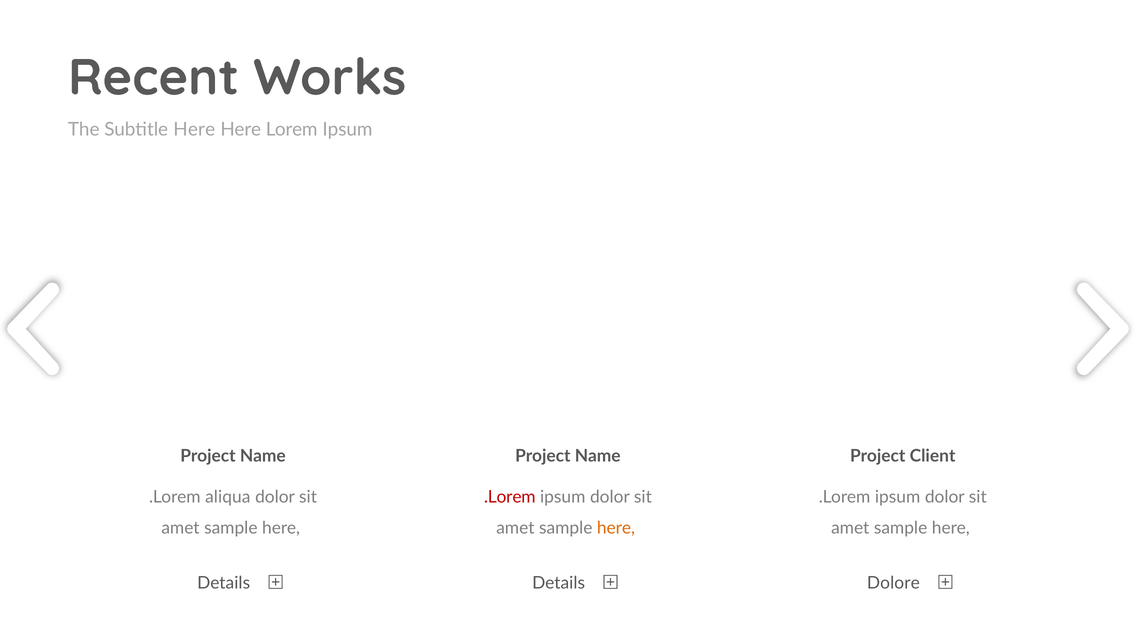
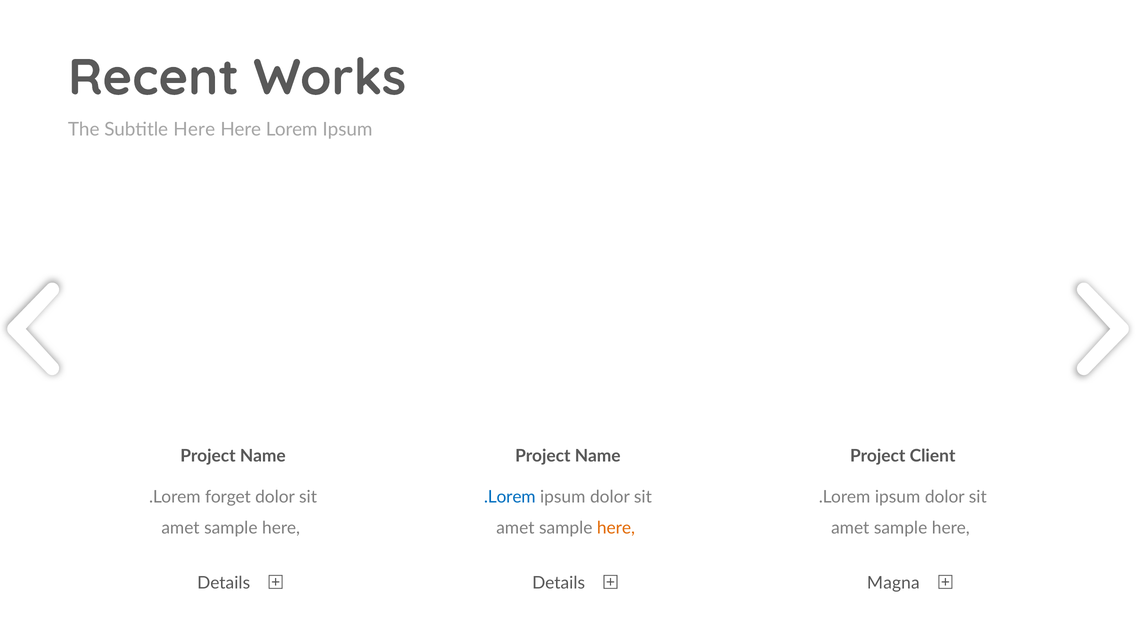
aliqua: aliqua -> forget (228, 497)
.Lorem colour: red -> blue (510, 497)
Dolore: Dolore -> Magna (893, 583)
